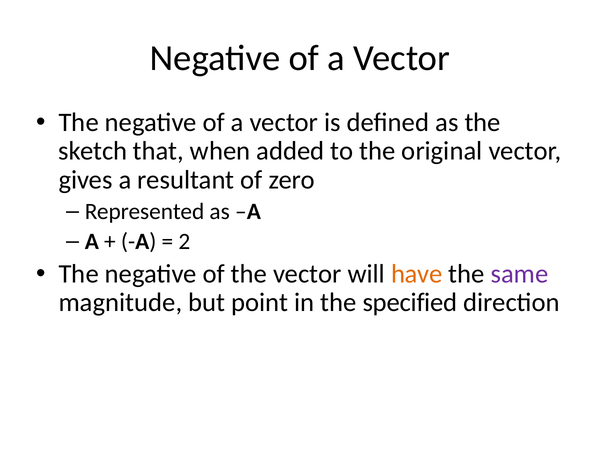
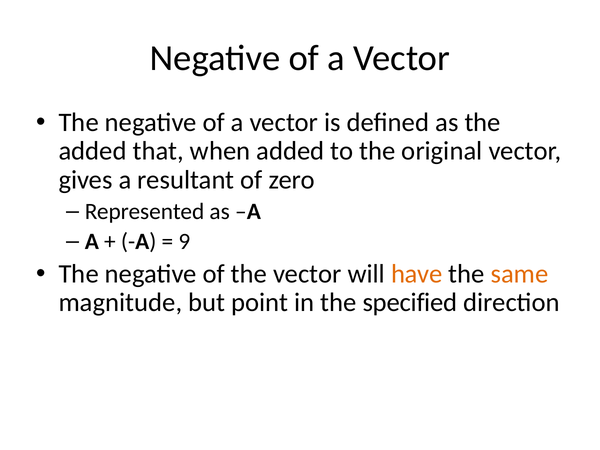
sketch: sketch -> added (93, 151)
2: 2 -> 9 (184, 241)
same colour: purple -> orange (520, 274)
